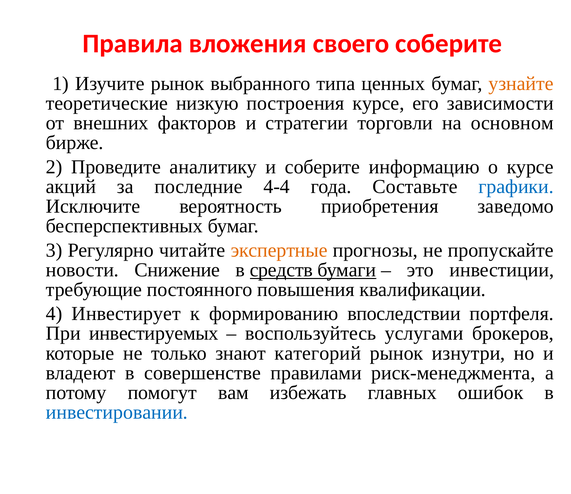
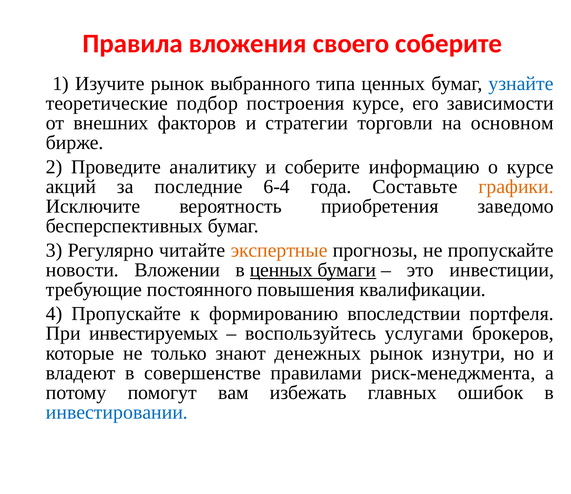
узнайте colour: orange -> blue (521, 84)
низкую: низкую -> подбор (207, 103)
4-4: 4-4 -> 6-4 (277, 187)
графики colour: blue -> orange (516, 187)
Снижение: Снижение -> Вложении (177, 270)
в средств: средств -> ценных (281, 270)
4 Инвестирует: Инвестирует -> Пропускайте (126, 314)
категорий: категорий -> денежных (318, 354)
